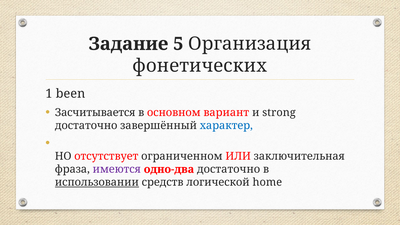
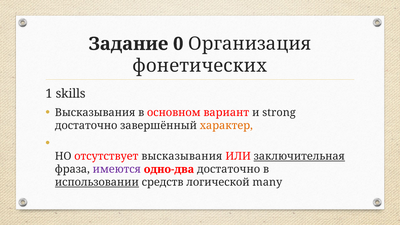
5: 5 -> 0 (178, 44)
been: been -> skills (71, 94)
Засчитывается: Засчитывается -> Высказывания (95, 112)
характер colour: blue -> orange (226, 125)
отсутствует ограниченном: ограниченном -> высказывания (182, 156)
заключительная underline: none -> present (299, 156)
home: home -> many (267, 182)
